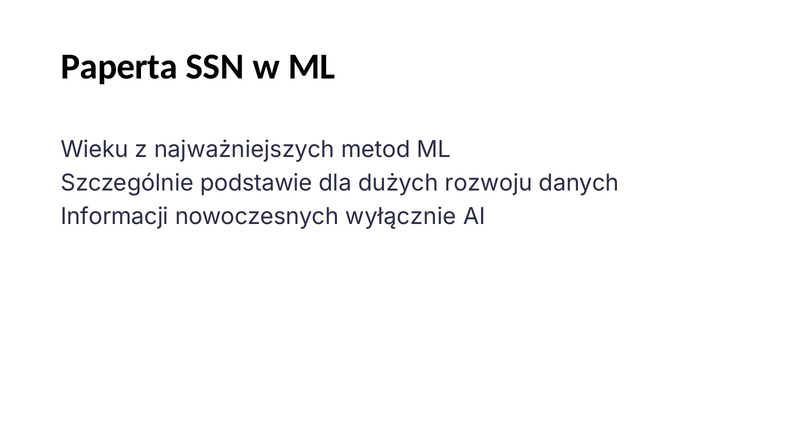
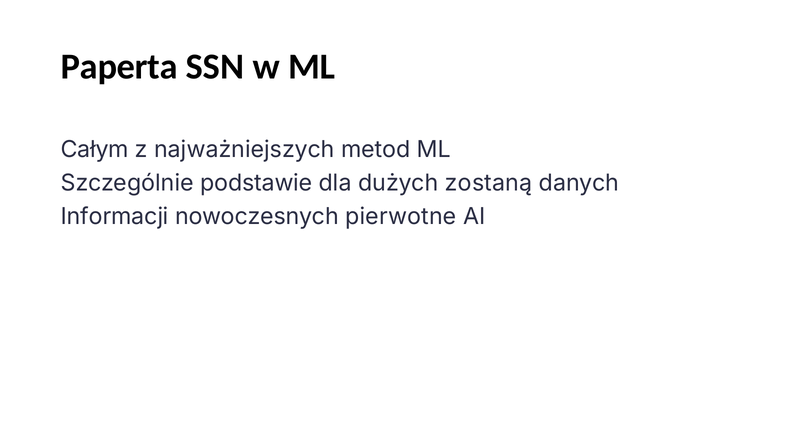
Wieku: Wieku -> Całym (95, 150)
rozwoju: rozwoju -> zostaną (489, 183)
wyłącznie: wyłącznie -> pierwotne (401, 217)
